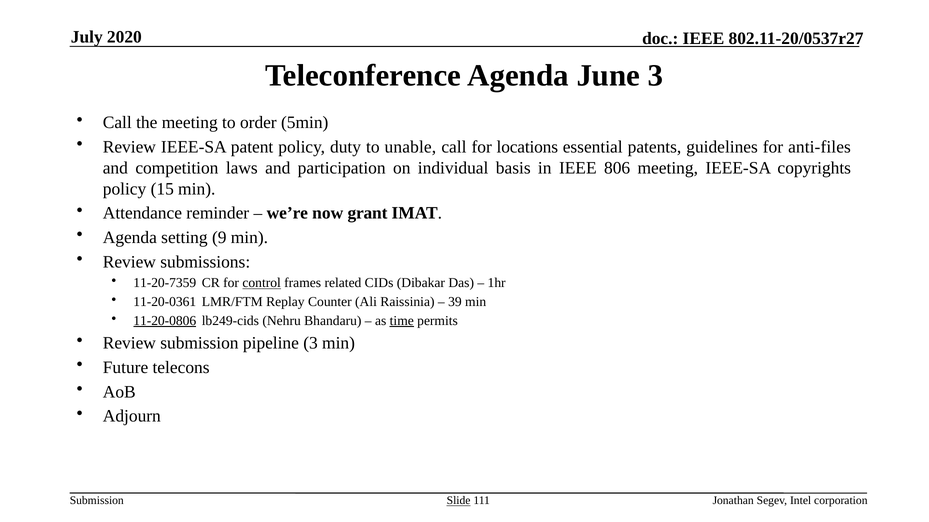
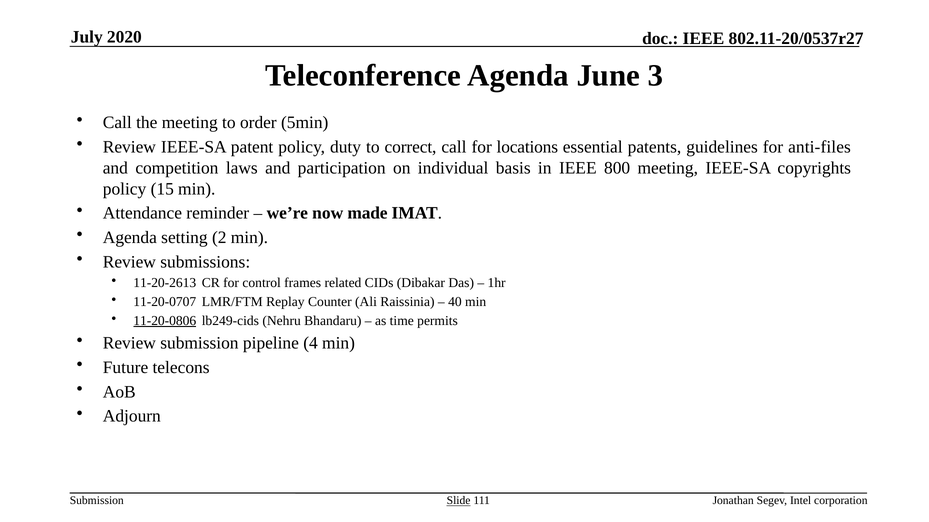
unable: unable -> correct (411, 147)
806: 806 -> 800 (617, 168)
grant: grant -> made (367, 213)
9: 9 -> 2 (219, 238)
11-20-7359: 11-20-7359 -> 11-20-2613 (165, 283)
control underline: present -> none (262, 283)
11-20-0361: 11-20-0361 -> 11-20-0707 (165, 302)
39: 39 -> 40 (455, 302)
time underline: present -> none (402, 321)
pipeline 3: 3 -> 4 (311, 344)
